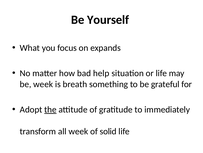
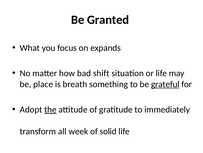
Yourself: Yourself -> Granted (108, 20)
help: help -> shift (101, 73)
be week: week -> place (43, 84)
grateful underline: none -> present (165, 84)
